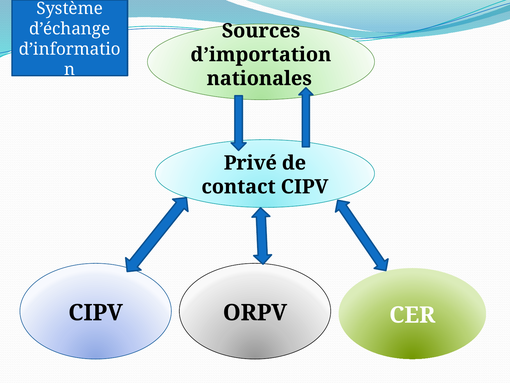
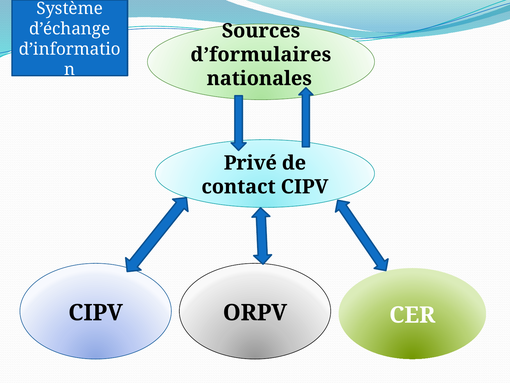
d’importation: d’importation -> d’formulaires (261, 55)
